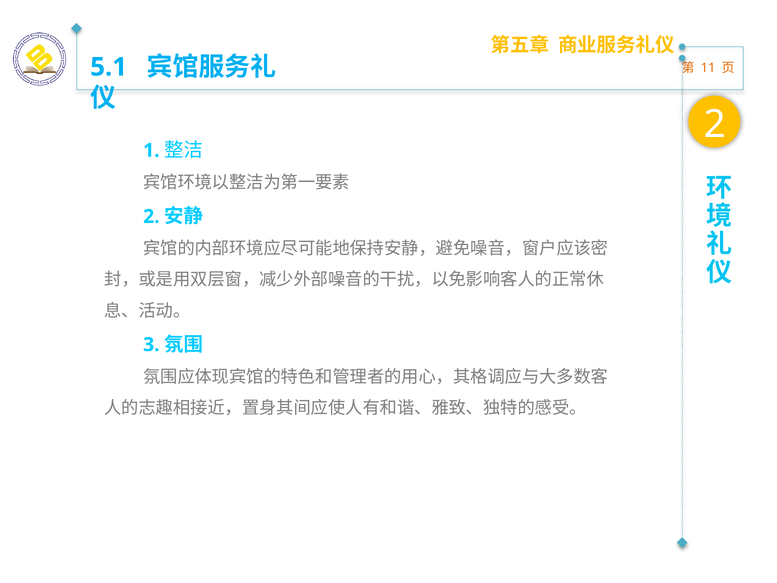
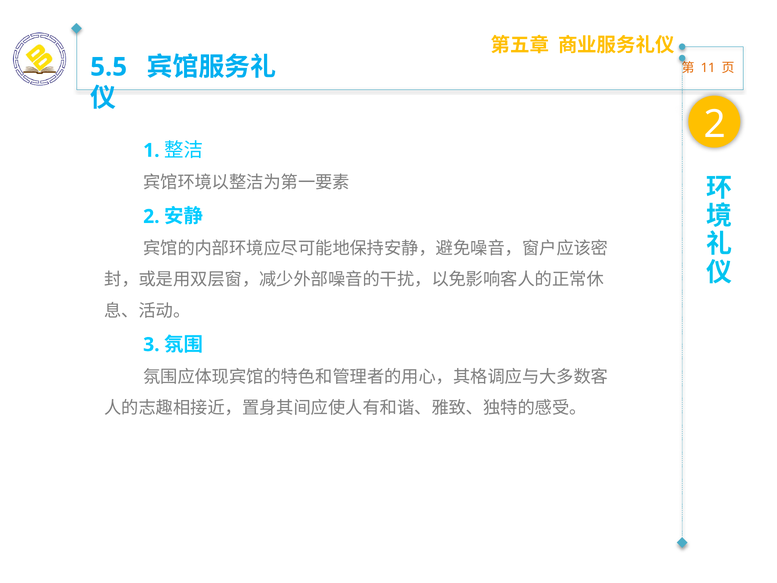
5.1: 5.1 -> 5.5 (109, 67)
